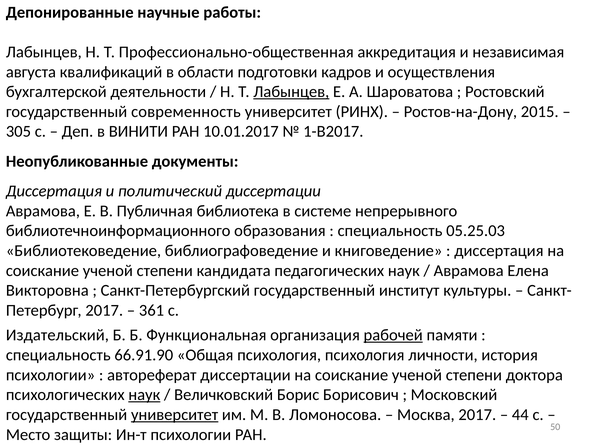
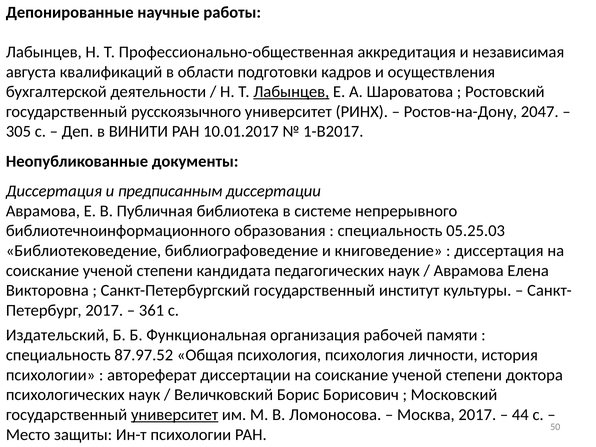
современность: современность -> русскоязычного (186, 112)
2015: 2015 -> 2047 (540, 112)
политический: политический -> предписанным (170, 191)
рабочей underline: present -> none (393, 335)
66.91.90: 66.91.90 -> 87.97.52 (144, 355)
наук underline: present -> none (144, 395)
